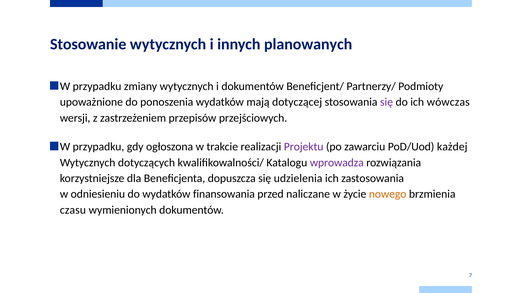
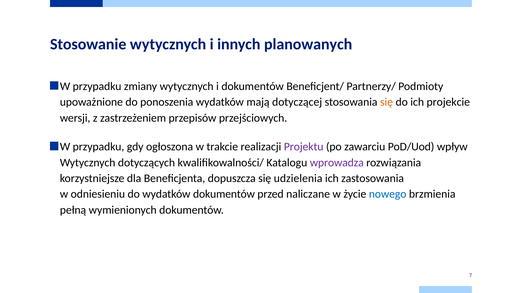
się colour: purple -> orange (387, 102)
wówczas: wówczas -> projekcie (448, 102)
każdej: każdej -> wpływ (452, 147)
wydatków finansowania: finansowania -> dokumentów (224, 195)
nowego colour: orange -> blue (388, 195)
czasu: czasu -> pełną (73, 210)
